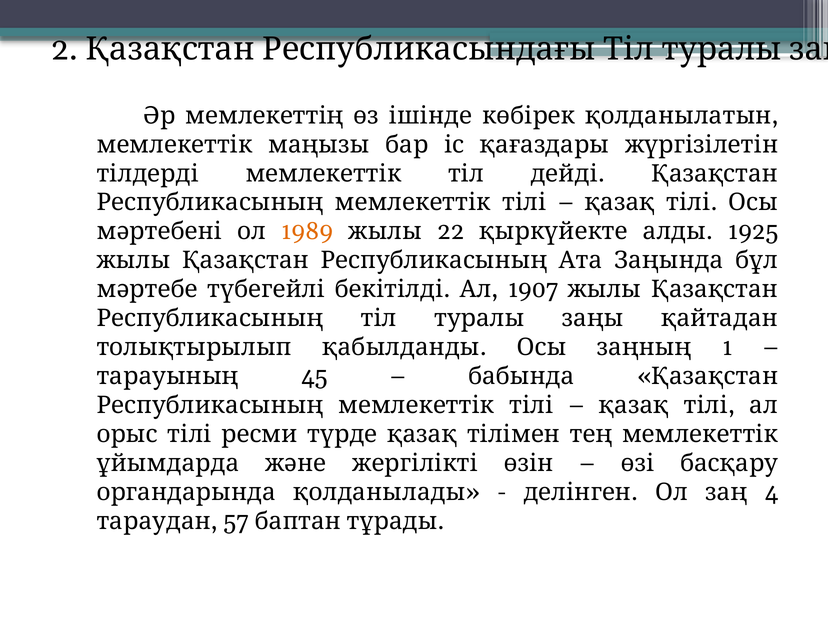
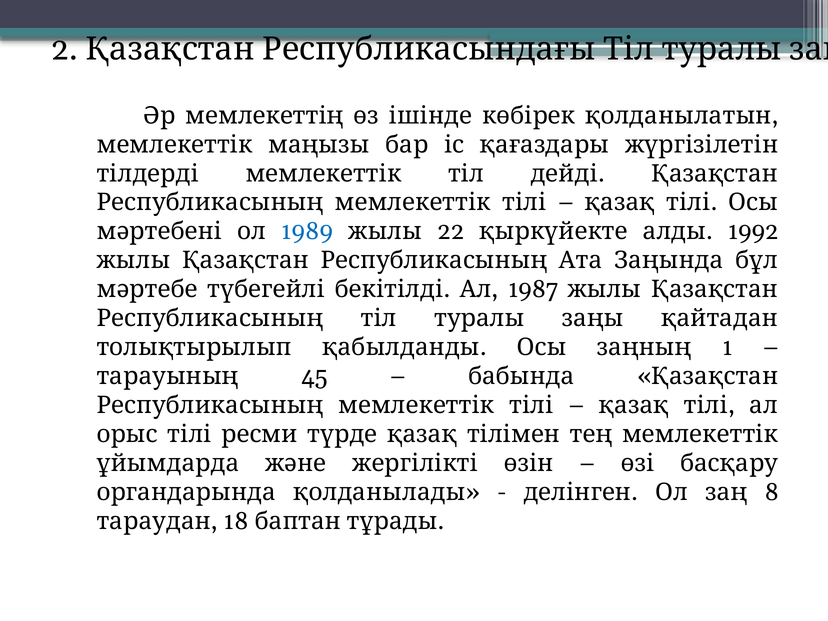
1989 colour: orange -> blue (307, 231)
1925: 1925 -> 1992 (753, 231)
1907: 1907 -> 1987 (533, 289)
4: 4 -> 8 (772, 492)
57: 57 -> 18 (236, 521)
